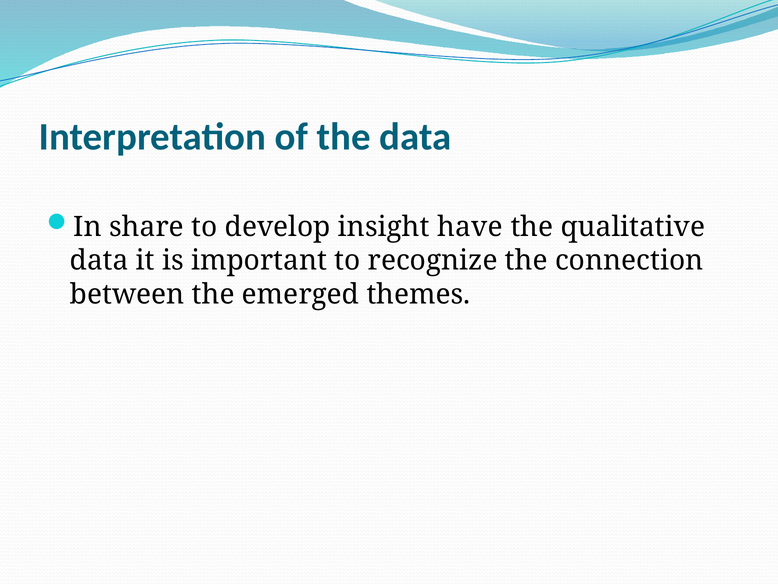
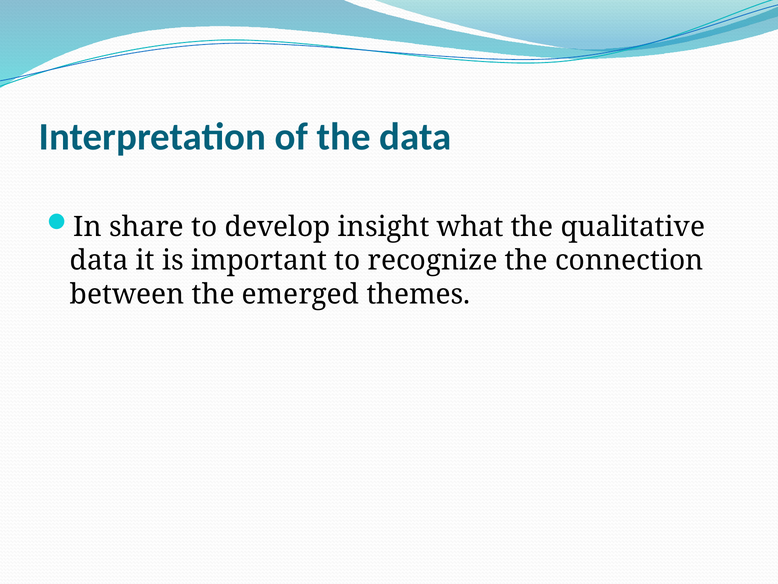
have: have -> what (470, 227)
